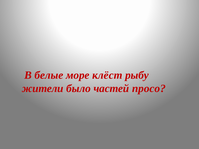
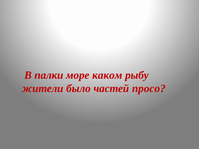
белые: белые -> палки (49, 75)
клёст: клёст -> каком (107, 75)
